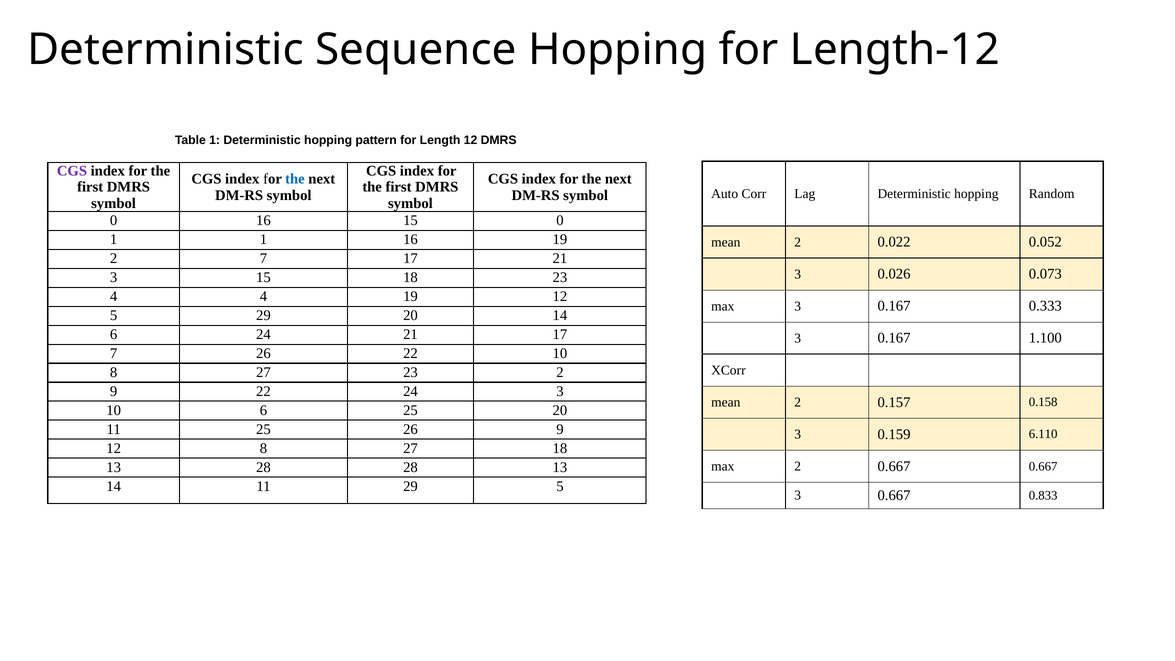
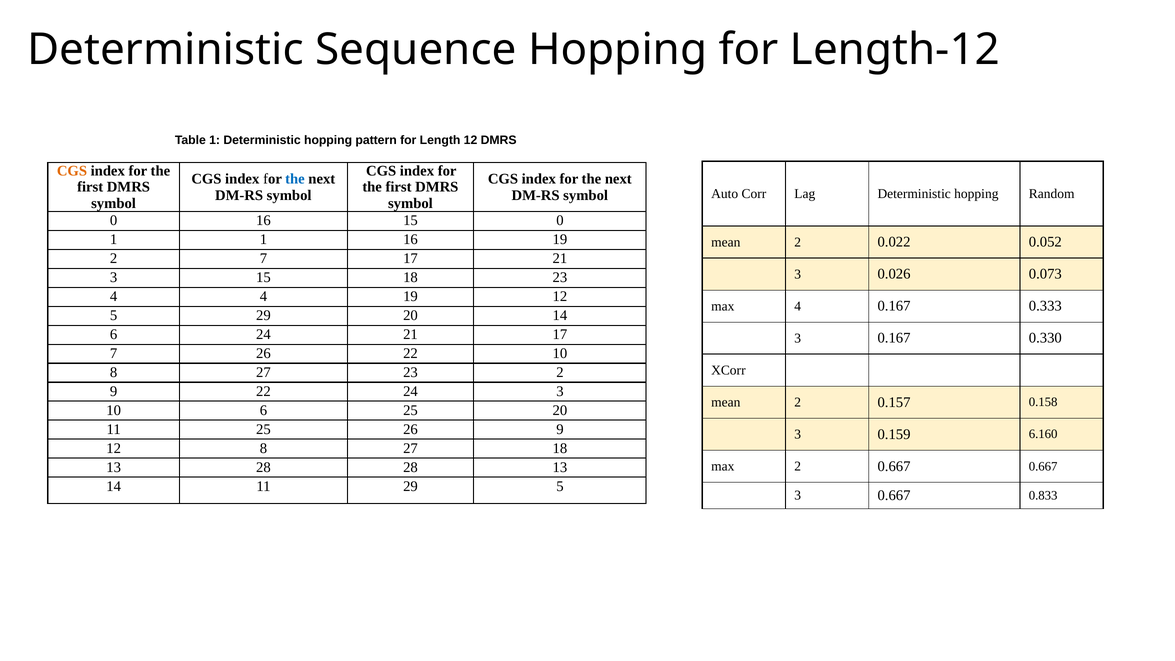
CGS colour: purple -> orange (72, 171)
max 3: 3 -> 4 (798, 306)
1.100: 1.100 -> 0.330 (1045, 338)
6.110: 6.110 -> 6.160 (1043, 434)
